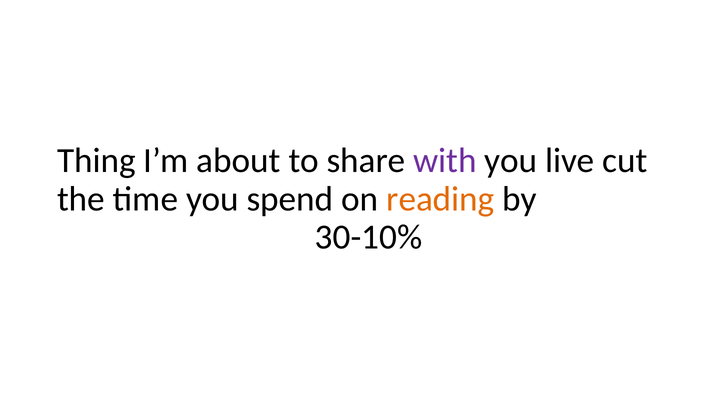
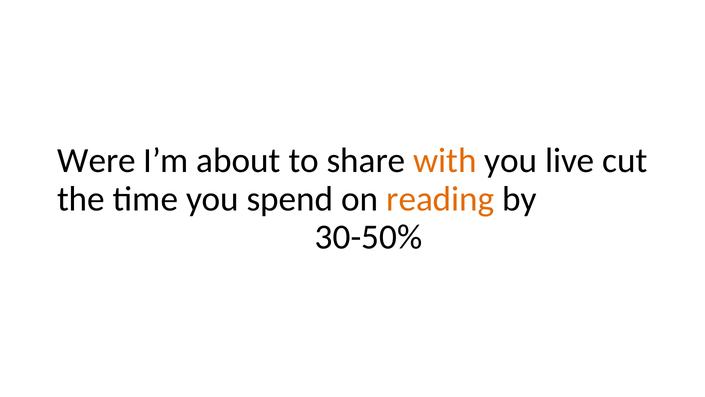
Thing: Thing -> Were (97, 161)
with colour: purple -> orange (445, 161)
30-10%: 30-10% -> 30-50% (369, 237)
